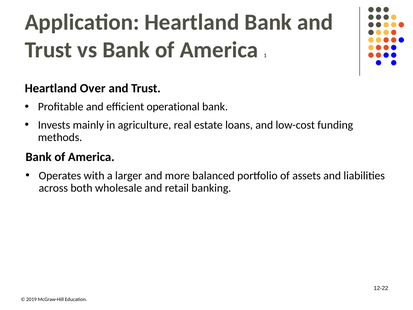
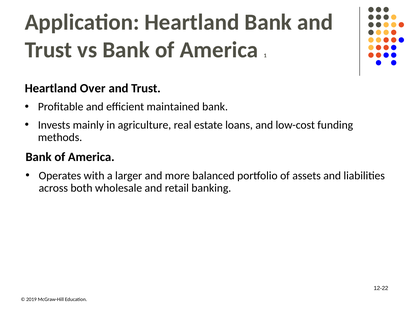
operational: operational -> maintained (173, 107)
